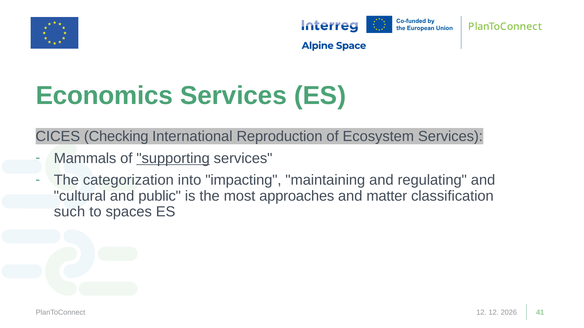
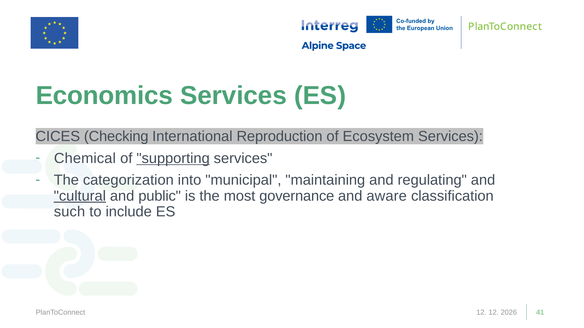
Mammals: Mammals -> Chemical (85, 159)
impacting: impacting -> municipal (243, 180)
cultural underline: none -> present (80, 196)
approaches: approaches -> governance (297, 196)
matter: matter -> aware (387, 196)
spaces: spaces -> include (129, 212)
